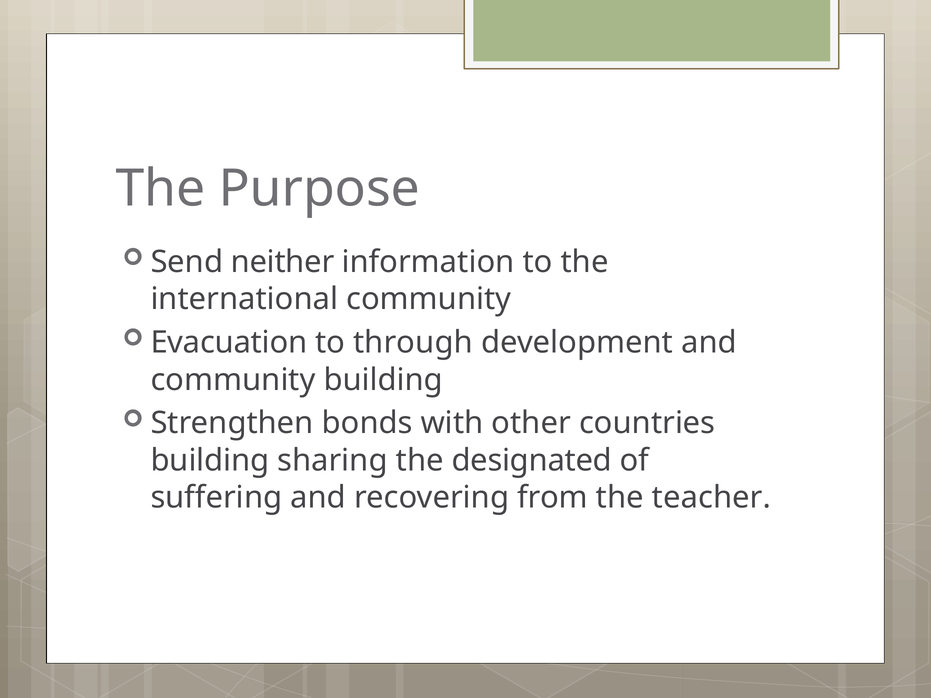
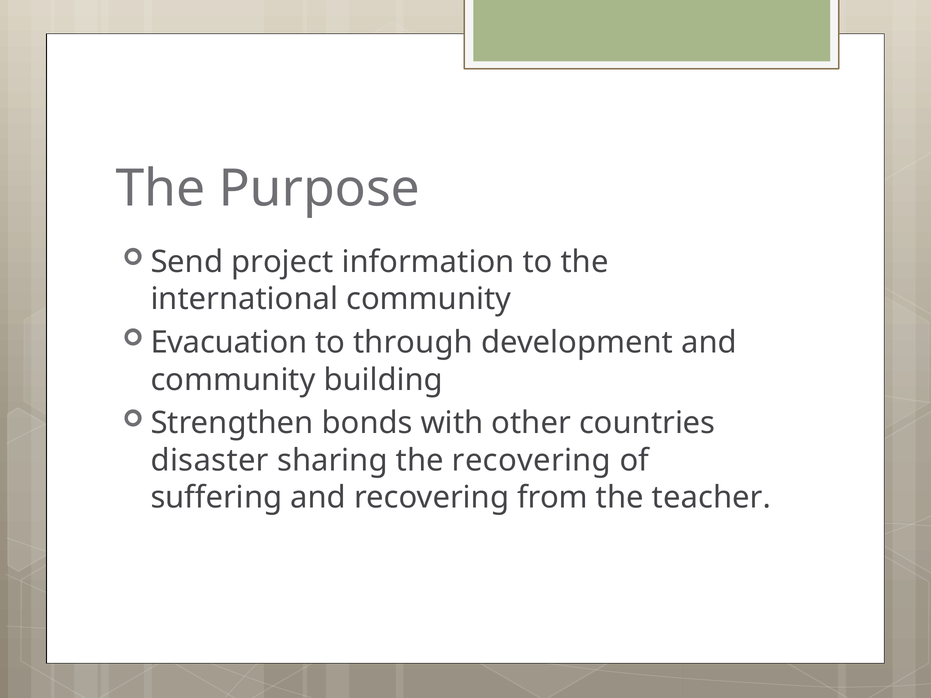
neither: neither -> project (282, 262)
building: building -> disaster (210, 461)
the designated: designated -> recovering (531, 461)
